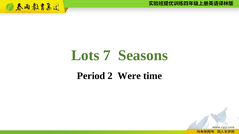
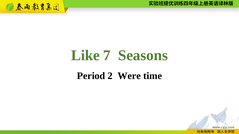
Lots: Lots -> Like (85, 56)
